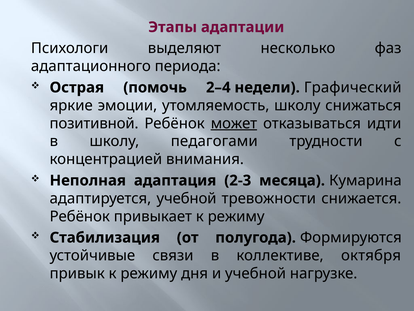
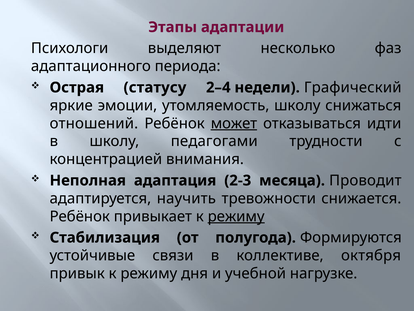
помочь: помочь -> статусу (155, 87)
позитивной: позитивной -> отношений (94, 123)
Кумарина: Кумарина -> Проводит (365, 180)
адаптируется учебной: учебной -> научить (186, 198)
режиму underline: none -> present (236, 216)
